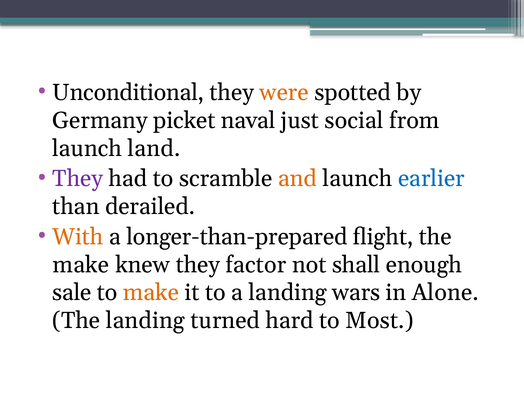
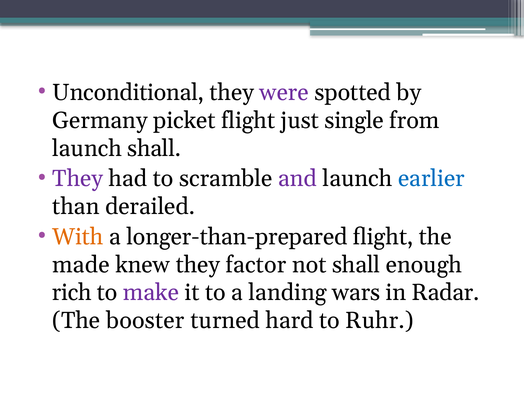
were colour: orange -> purple (284, 92)
picket naval: naval -> flight (248, 120)
social: social -> single (354, 120)
launch land: land -> shall (154, 148)
and colour: orange -> purple (298, 179)
make: make -> made (81, 265)
sale: sale -> rich (72, 293)
make colour: orange -> purple (151, 293)
Alone: Alone -> Radar (446, 293)
The landing: landing -> booster (145, 321)
Most: Most -> Ruhr (379, 321)
